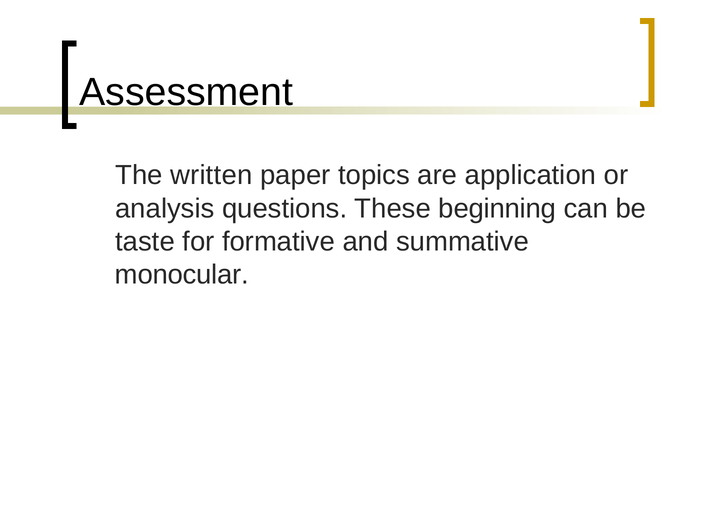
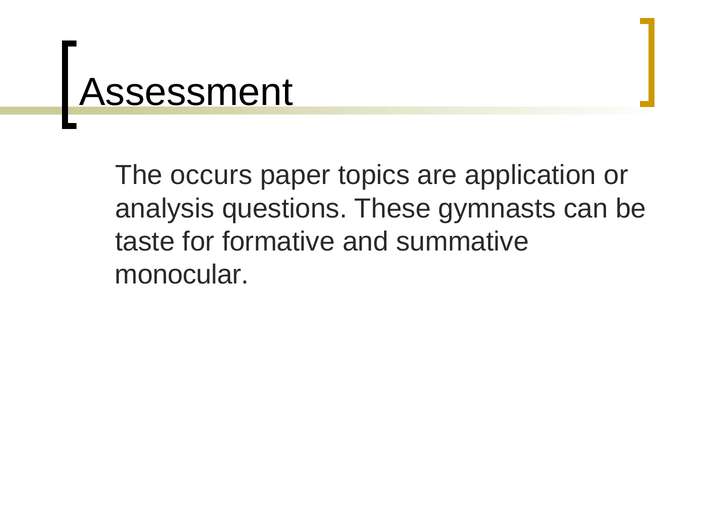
written: written -> occurs (211, 175)
beginning: beginning -> gymnasts (497, 208)
